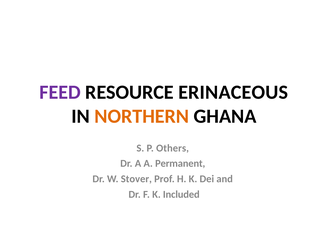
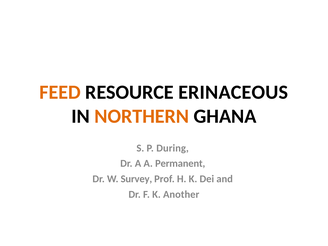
FEED colour: purple -> orange (60, 92)
Others: Others -> During (173, 148)
Stover: Stover -> Survey (136, 179)
Included: Included -> Another (181, 195)
